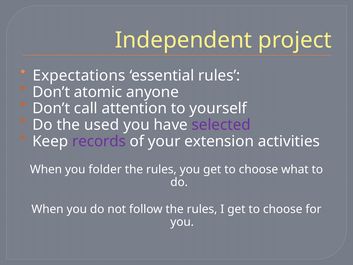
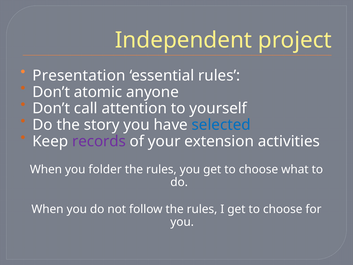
Expectations: Expectations -> Presentation (79, 75)
used: used -> story (102, 125)
selected colour: purple -> blue (221, 125)
